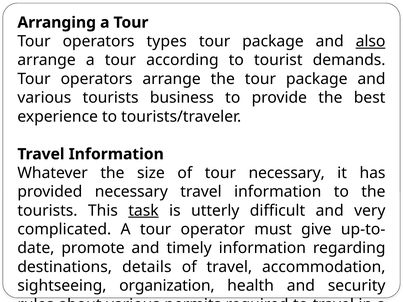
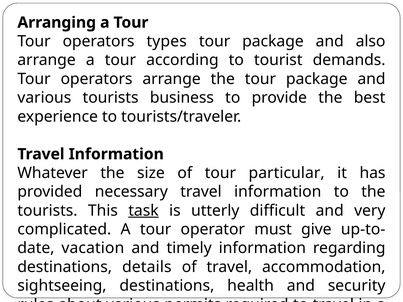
also underline: present -> none (371, 41)
tour necessary: necessary -> particular (287, 173)
promote: promote -> vacation (93, 248)
sightseeing organization: organization -> destinations (167, 286)
